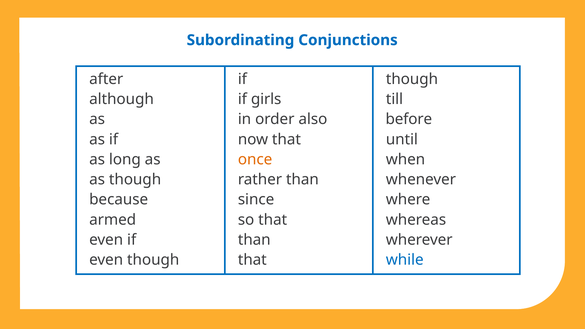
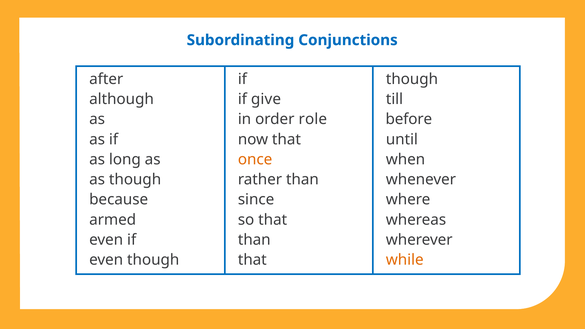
girls: girls -> give (266, 99)
also: also -> role (313, 119)
while colour: blue -> orange (405, 260)
